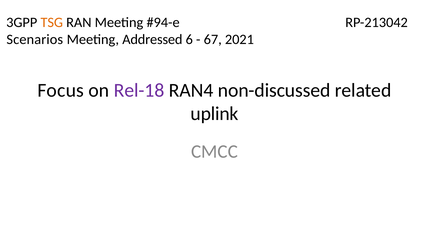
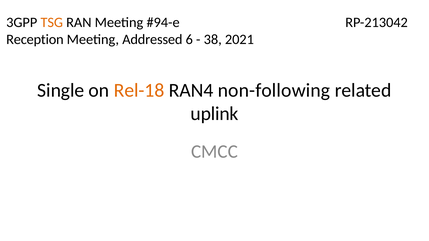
Scenarios: Scenarios -> Reception (35, 40)
67: 67 -> 38 (213, 40)
Focus: Focus -> Single (61, 90)
Rel-18 colour: purple -> orange (139, 90)
non-discussed: non-discussed -> non-following (274, 90)
